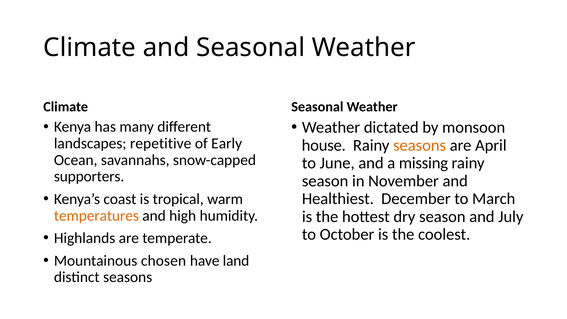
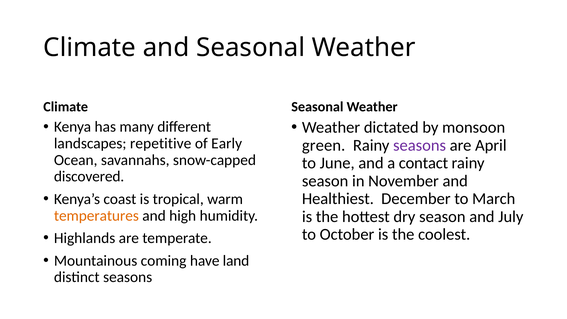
house: house -> green (324, 145)
seasons colour: orange -> purple (420, 145)
missing: missing -> contact (423, 163)
supporters: supporters -> discovered (89, 177)
chosen: chosen -> coming (164, 261)
